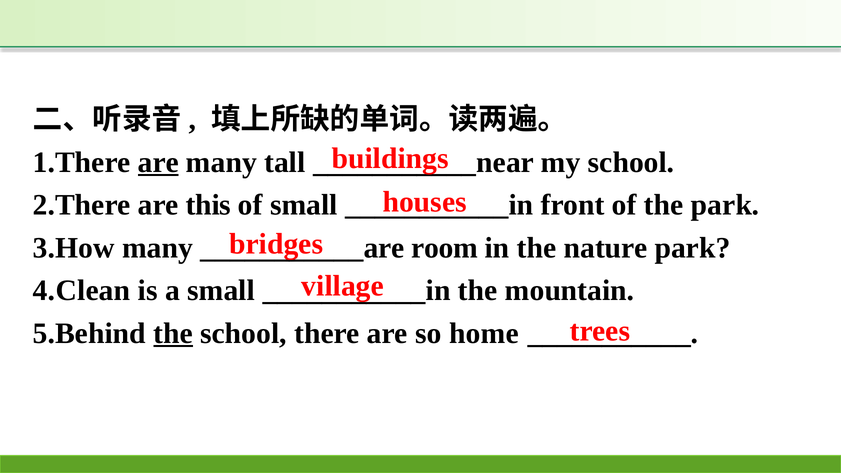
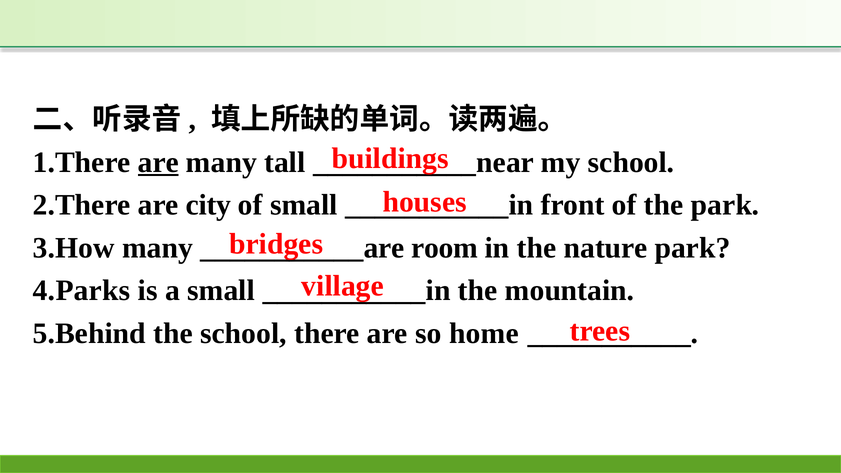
this: this -> city (208, 205)
4.Clean: 4.Clean -> 4.Parks (82, 290)
the underline: present -> none (173, 333)
